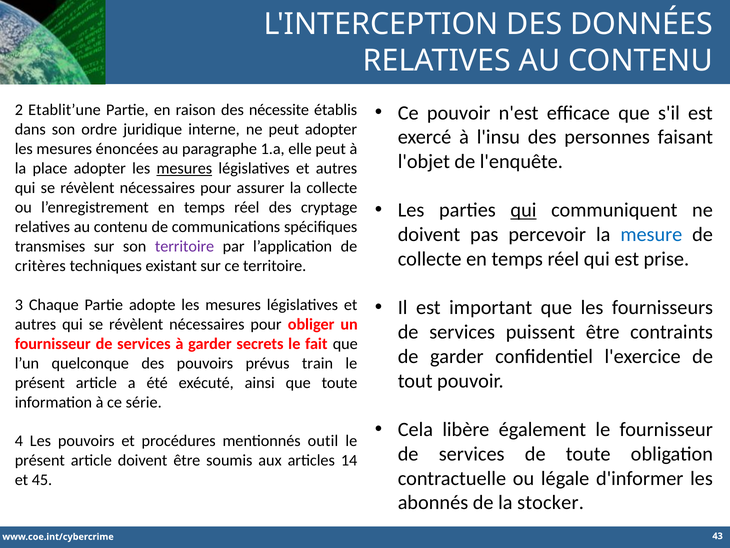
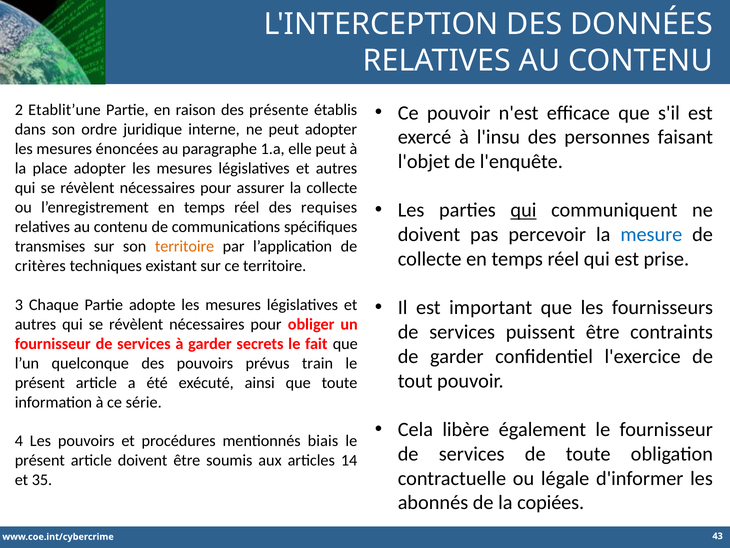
nécessite: nécessite -> présente (279, 110)
mesures underline: present -> none (184, 168)
cryptage: cryptage -> requises (329, 207)
territoire colour: purple -> orange (185, 246)
outil: outil -> biais (323, 441)
45: 45 -> 35 (42, 480)
stocker: stocker -> copiées (551, 502)
